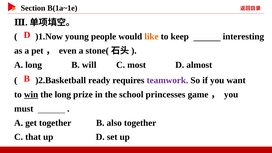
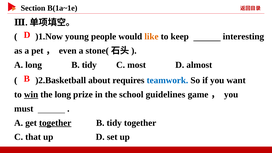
will: will -> tidy (89, 65)
ready: ready -> about (99, 80)
teamwork colour: purple -> blue (167, 80)
princesses: princesses -> guidelines (165, 95)
together underline: none -> present (55, 123)
also: also -> tidy (114, 123)
